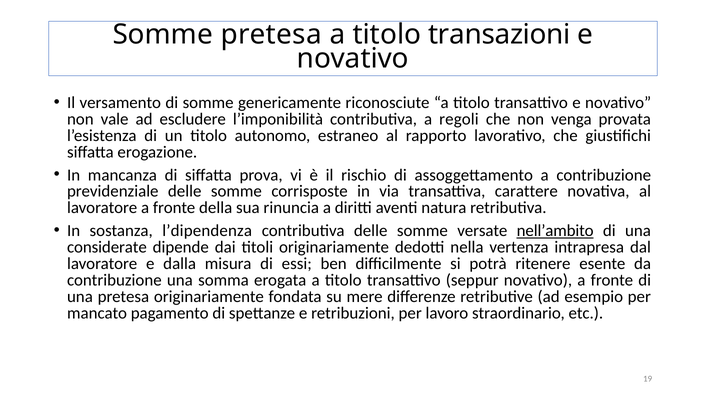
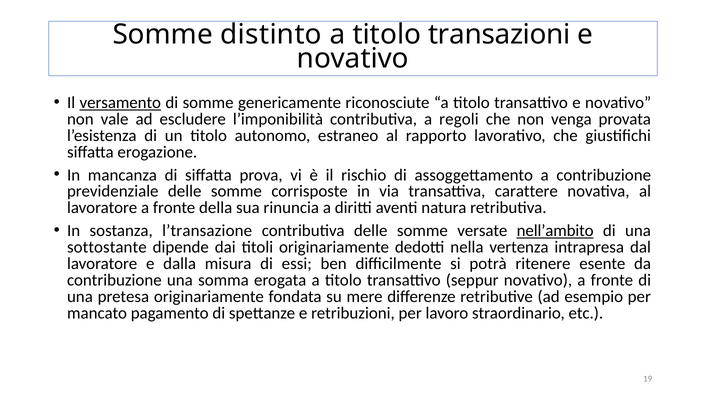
Somme pretesa: pretesa -> distinto (271, 34)
versamento underline: none -> present (120, 103)
l’dipendenza: l’dipendenza -> l’transazione (207, 231)
considerate: considerate -> sottostante (107, 247)
